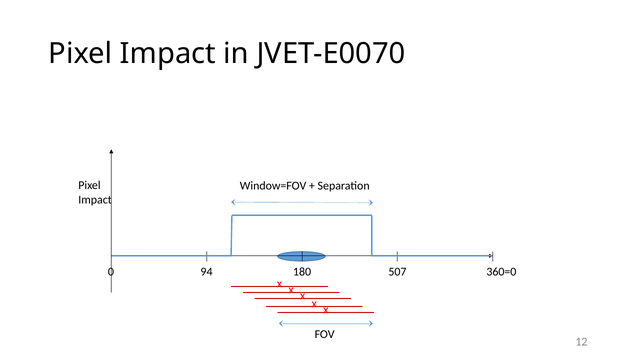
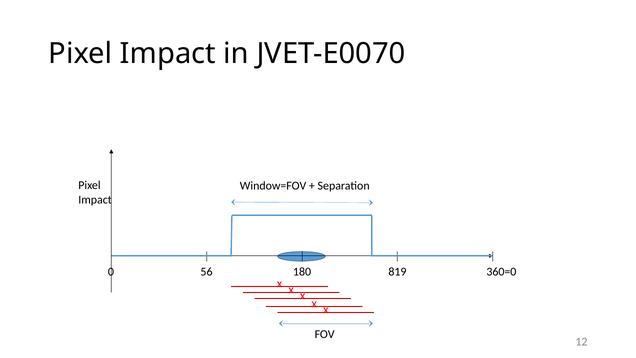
94: 94 -> 56 (207, 271)
507: 507 -> 819 (397, 271)
